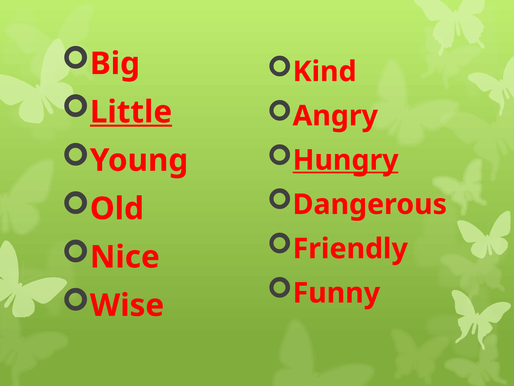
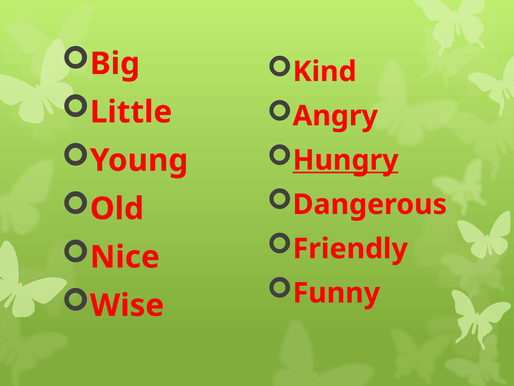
Little underline: present -> none (131, 112)
